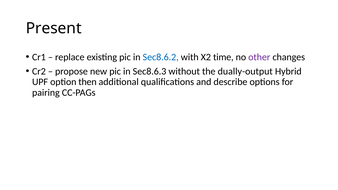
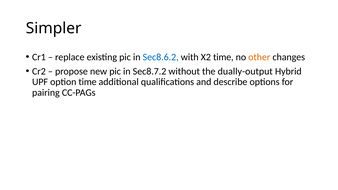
Present: Present -> Simpler (54, 28)
other colour: purple -> orange (259, 57)
Sec8.6.3: Sec8.6.3 -> Sec8.7.2 (150, 71)
option then: then -> time (88, 82)
